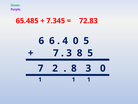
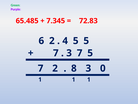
6 6: 6 -> 2 (52, 41)
4 0: 0 -> 5 (76, 41)
8: 8 -> 7 (80, 53)
